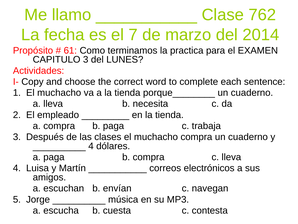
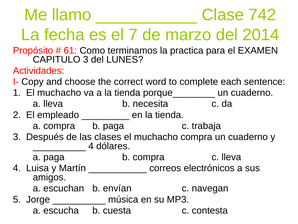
762: 762 -> 742 (262, 15)
